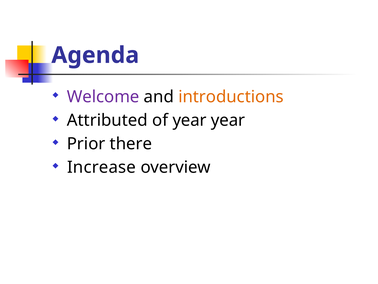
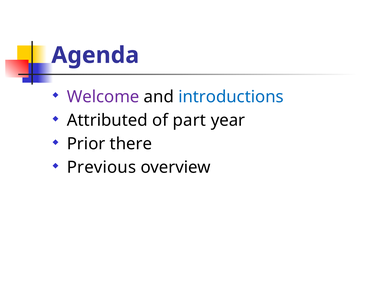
introductions colour: orange -> blue (231, 97)
of year: year -> part (189, 120)
Increase: Increase -> Previous (101, 167)
